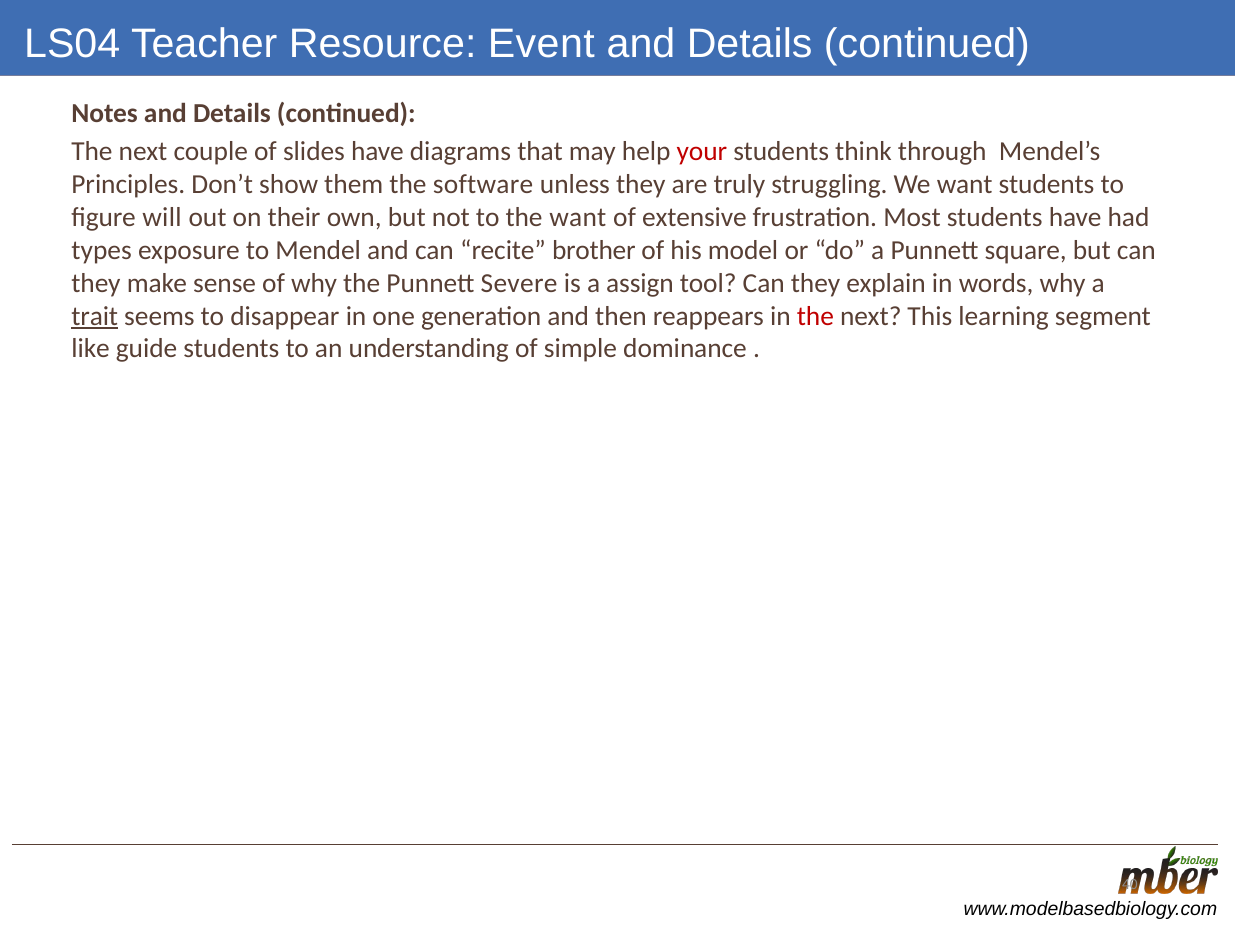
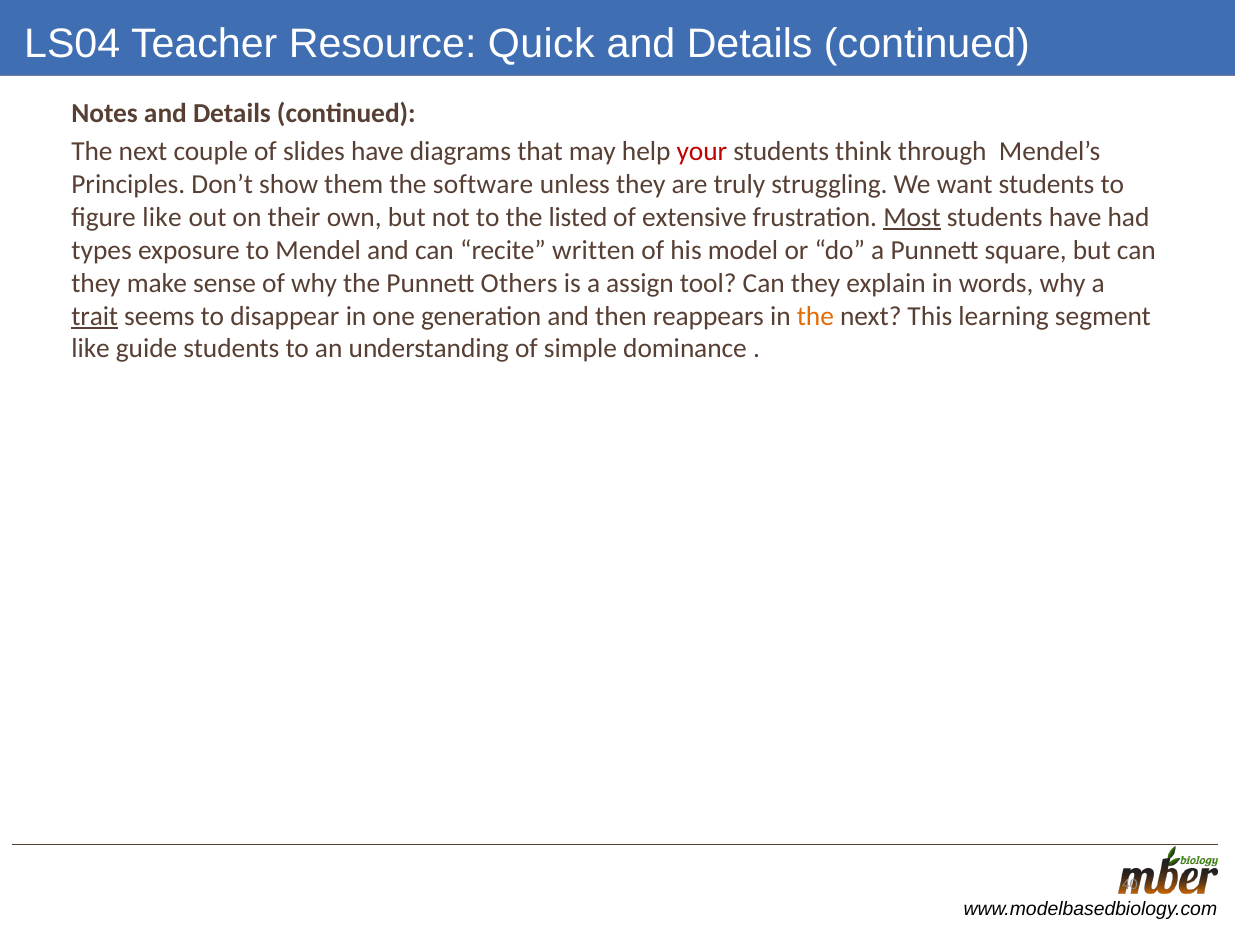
Event: Event -> Quick (541, 44)
figure will: will -> like (162, 217)
the want: want -> listed (578, 217)
Most underline: none -> present (912, 217)
brother: brother -> written (594, 250)
Severe: Severe -> Others (519, 283)
the colour: red -> orange (815, 316)
